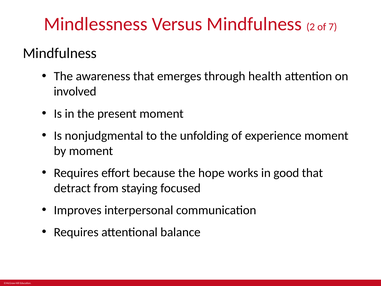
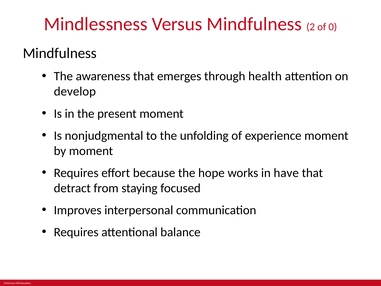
7: 7 -> 0 (333, 27)
involved: involved -> develop (75, 91)
good: good -> have (286, 173)
